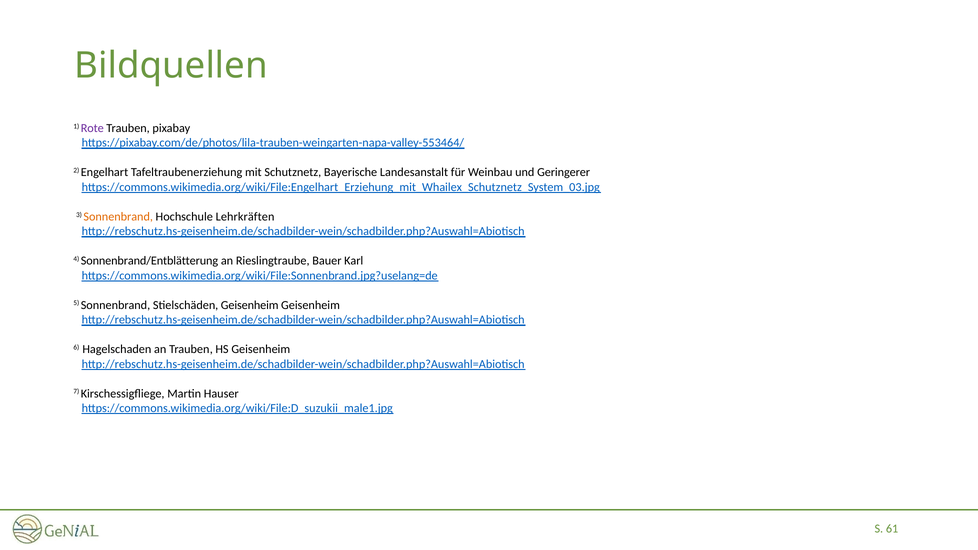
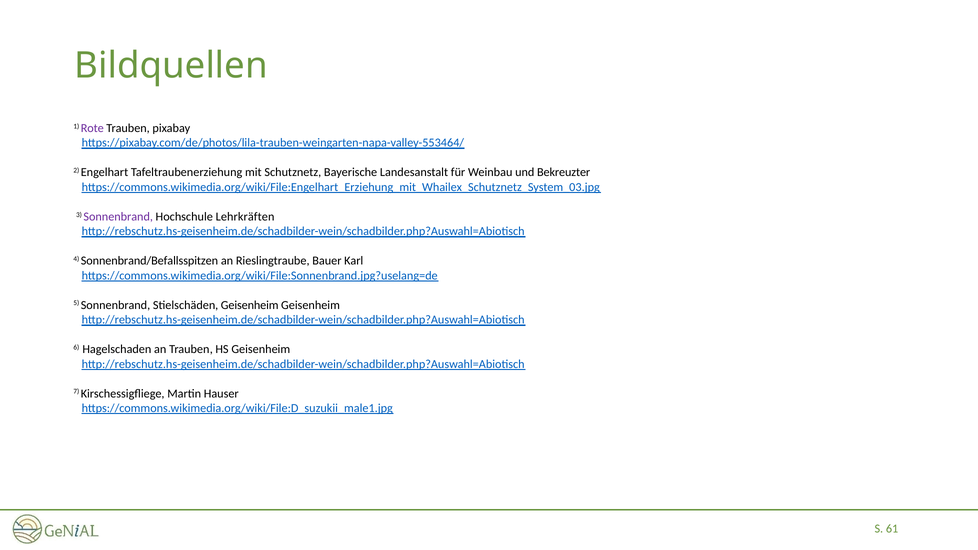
Geringerer: Geringerer -> Bekreuzter (564, 172)
Sonnenbrand colour: orange -> purple (118, 217)
Sonnenbrand/Entblätterung: Sonnenbrand/Entblätterung -> Sonnenbrand/Befallsspitzen (149, 261)
